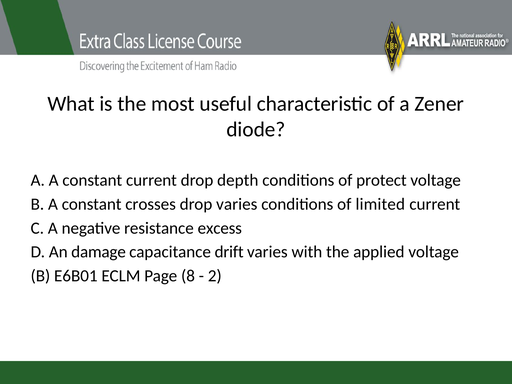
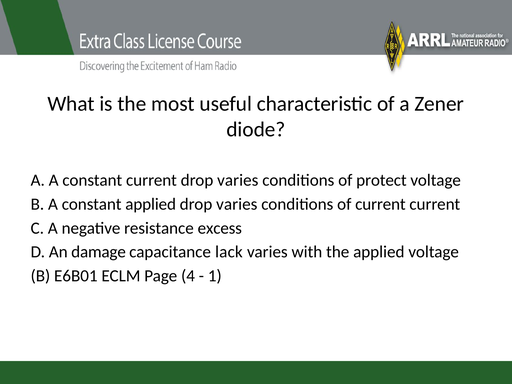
current drop depth: depth -> varies (238, 180)
constant crosses: crosses -> applied (151, 204)
of limited: limited -> current (380, 204)
drift: drift -> lack (229, 252)
8: 8 -> 4 (188, 276)
2: 2 -> 1 (215, 276)
